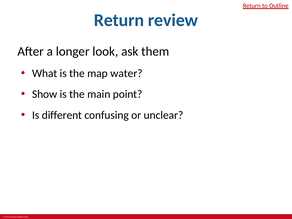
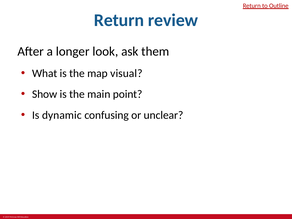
water: water -> visual (126, 73)
different: different -> dynamic (62, 115)
